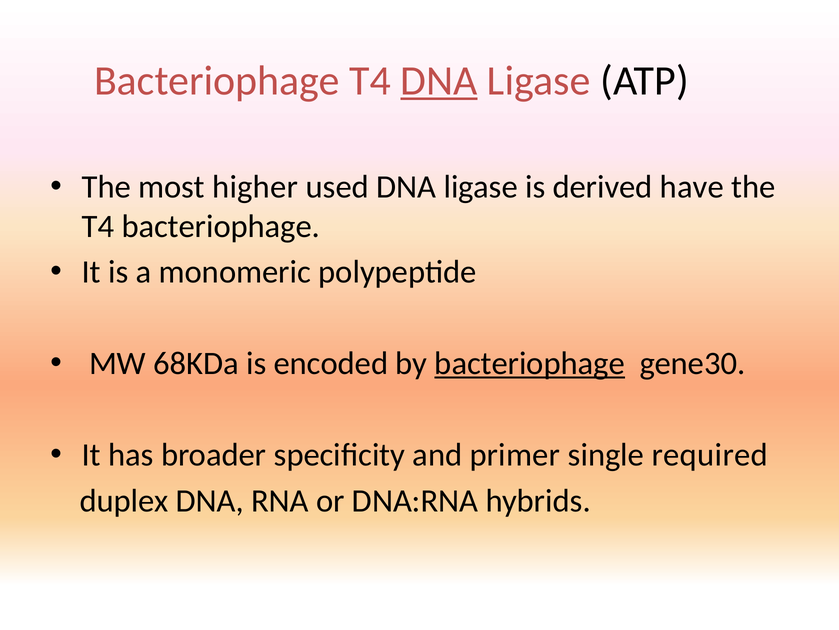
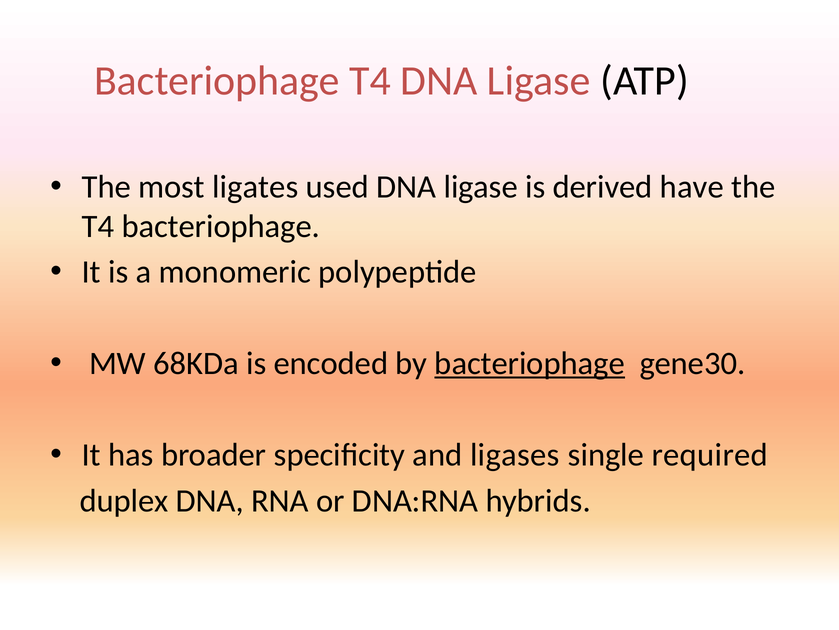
DNA underline: present -> none (439, 81)
higher: higher -> ligates (255, 187)
primer: primer -> ligases (515, 455)
